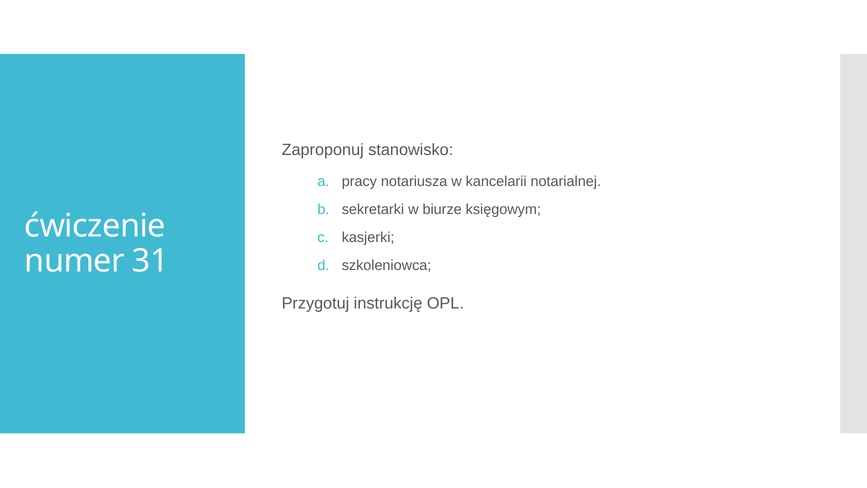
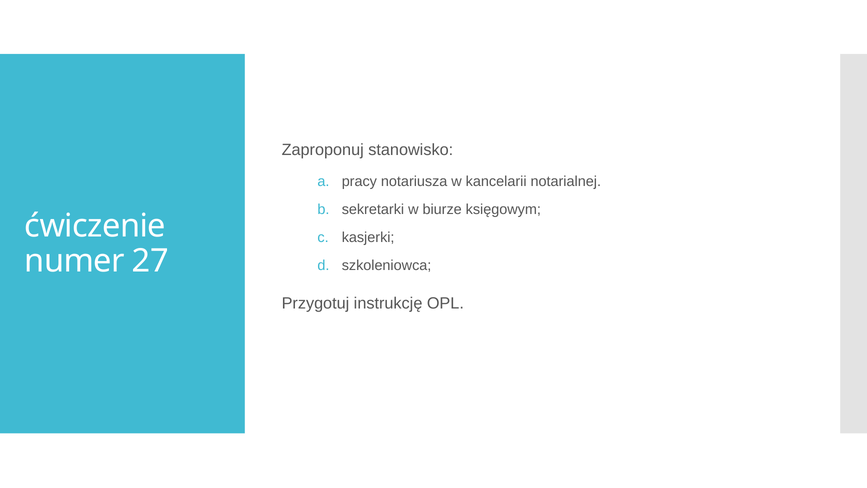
31: 31 -> 27 (150, 261)
